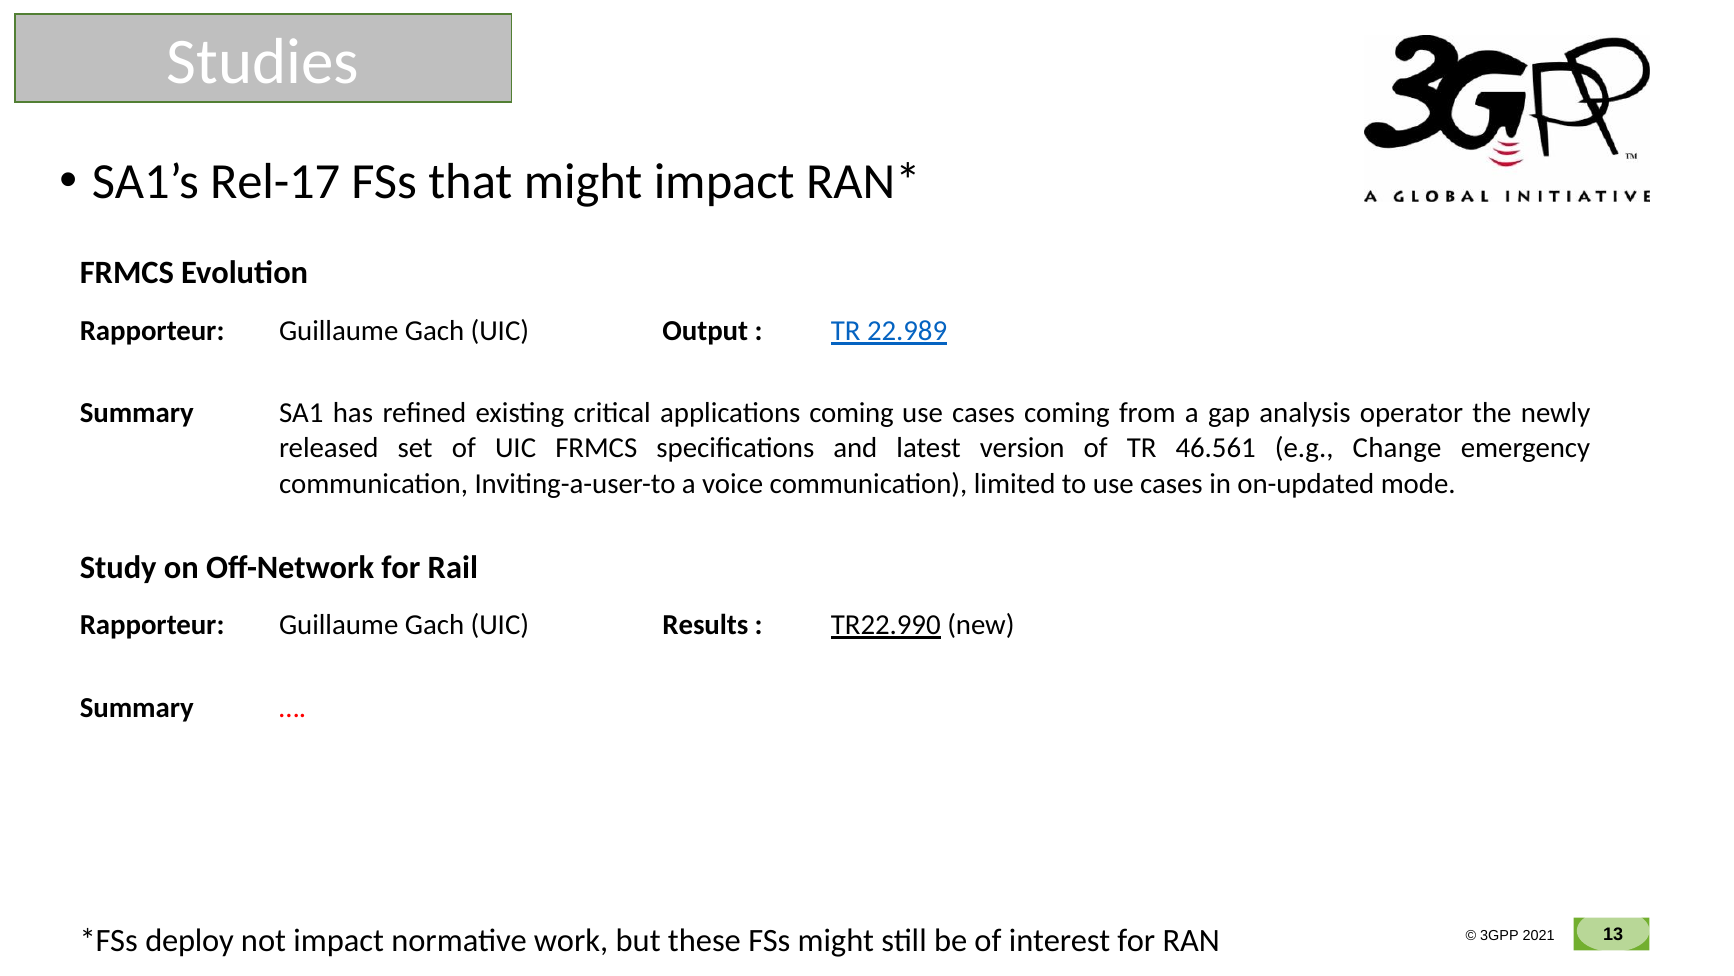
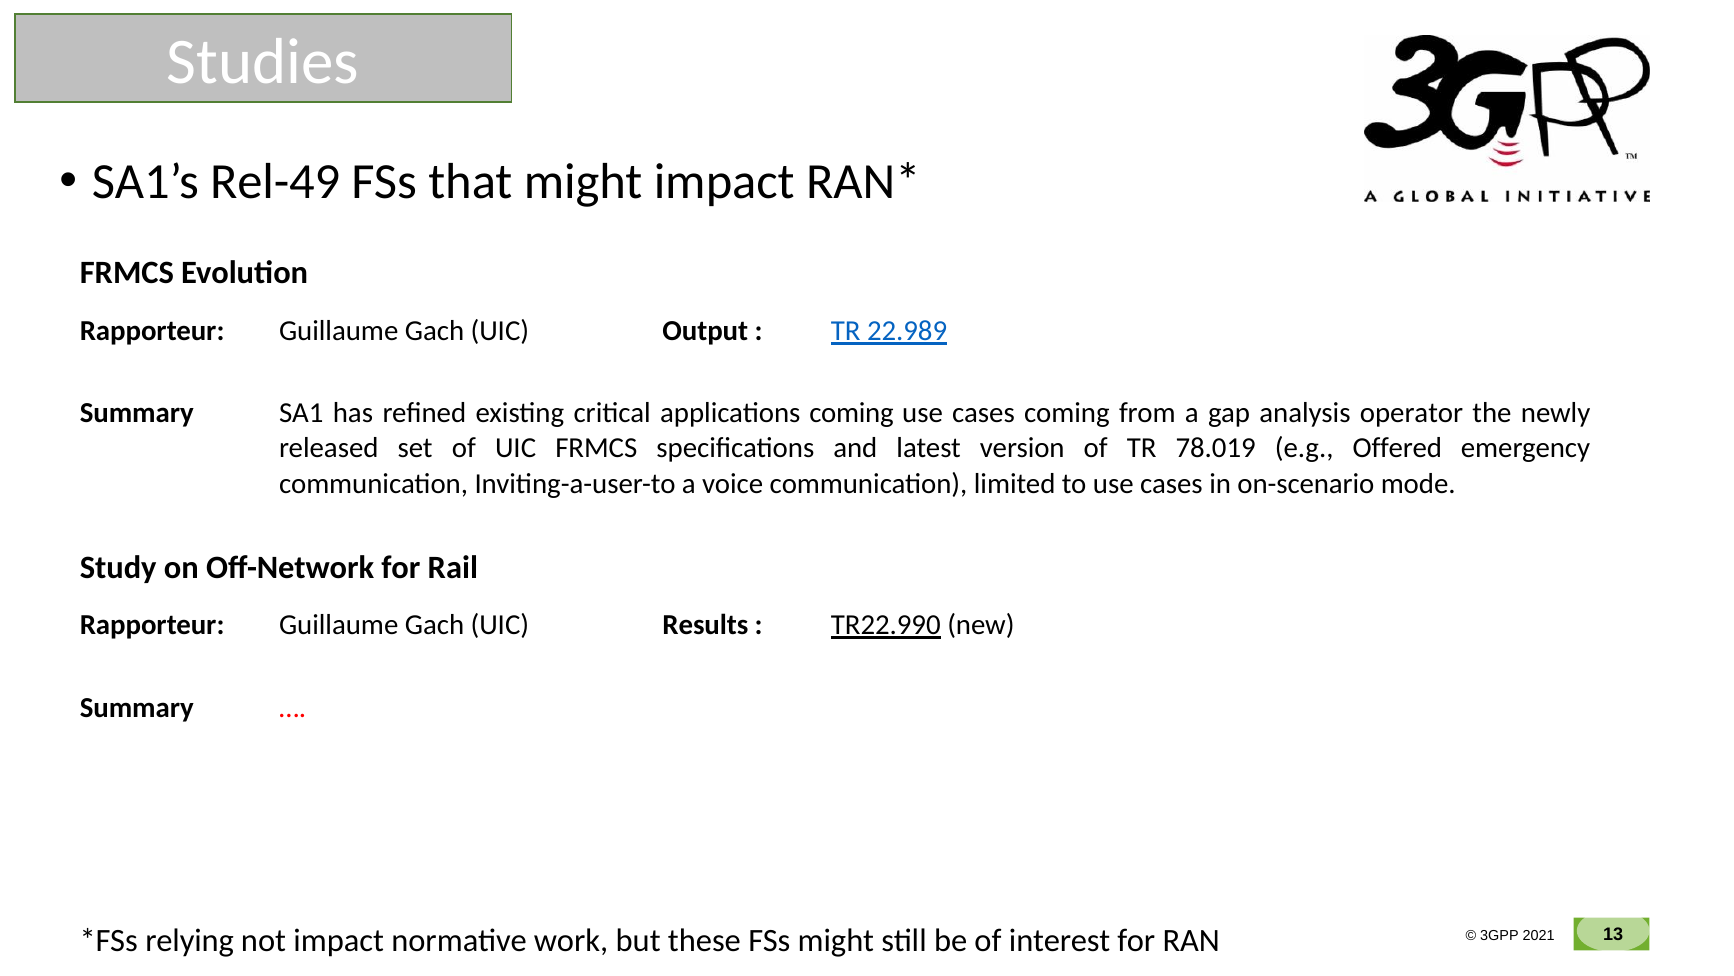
Rel-17: Rel-17 -> Rel-49 (275, 182)
46.561: 46.561 -> 78.019 (1216, 448)
Change: Change -> Offered (1397, 448)
on-updated: on-updated -> on-scenario (1306, 483)
deploy: deploy -> relying (190, 940)
